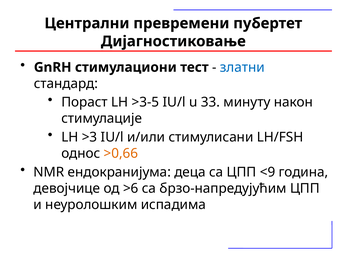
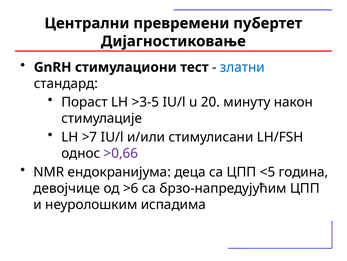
33: 33 -> 20 (210, 102)
>3: >3 -> >7 (90, 137)
>0,66 colour: orange -> purple (121, 153)
<9: <9 -> <5 (268, 172)
